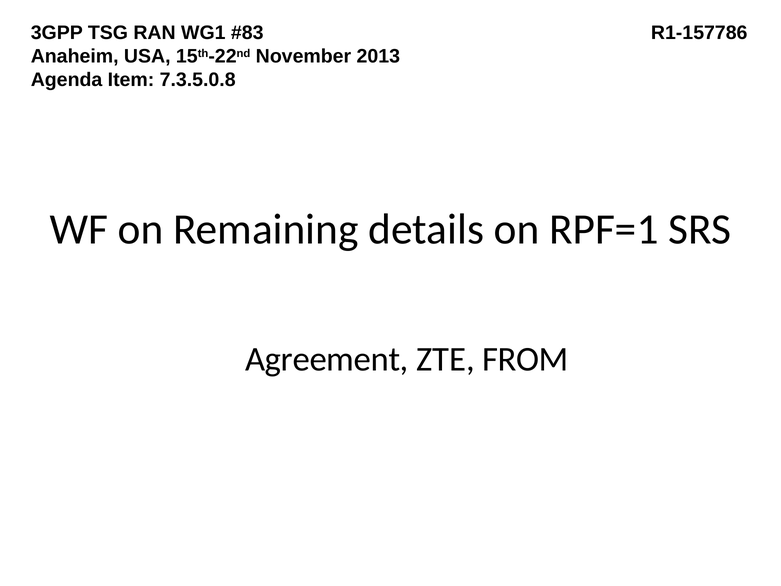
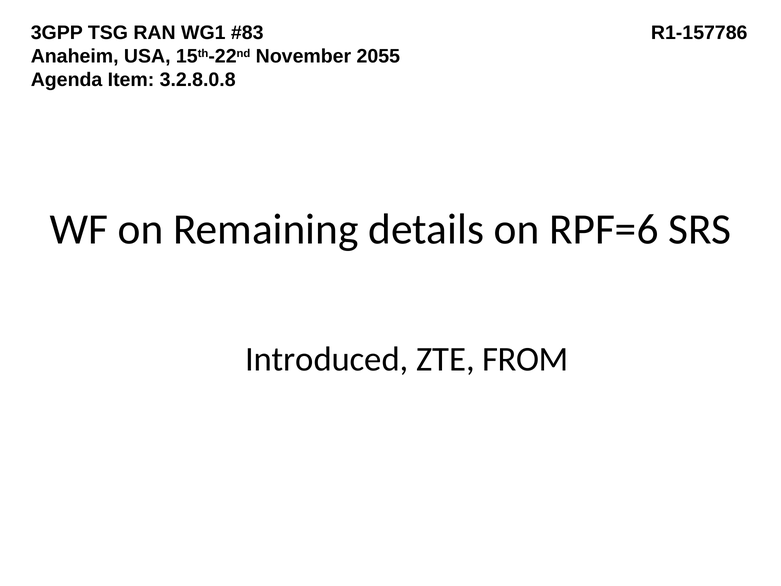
2013: 2013 -> 2055 (378, 56)
7.3.5.0.8: 7.3.5.0.8 -> 3.2.8.0.8 (198, 80)
RPF=1: RPF=1 -> RPF=6 (604, 229)
Agreement: Agreement -> Introduced (327, 359)
